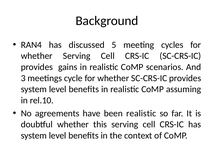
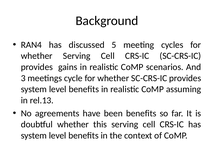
rel.10: rel.10 -> rel.13 (42, 100)
been realistic: realistic -> benefits (141, 113)
